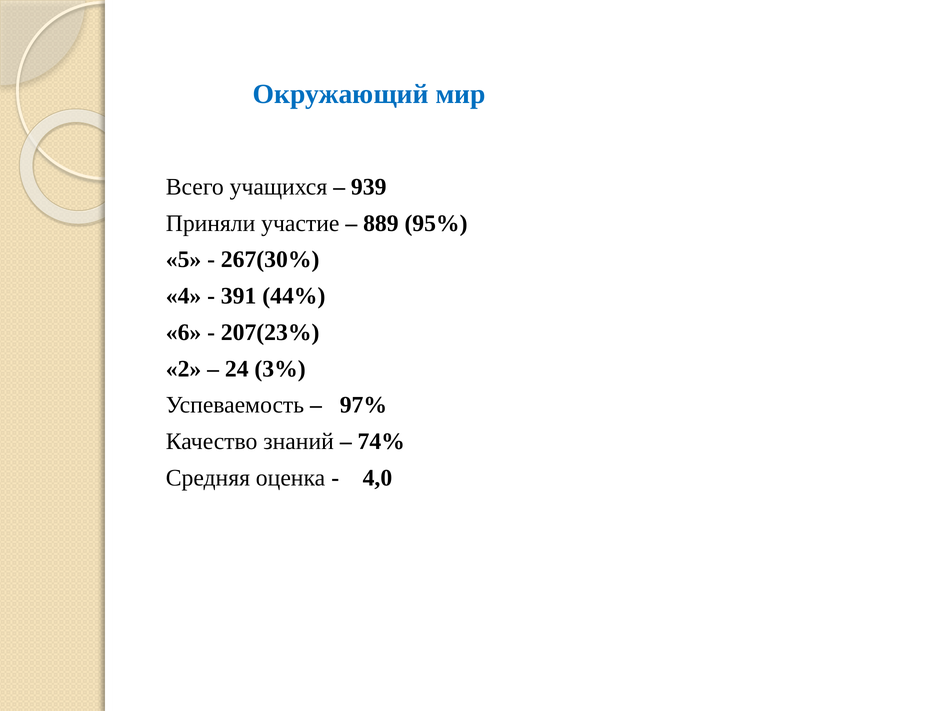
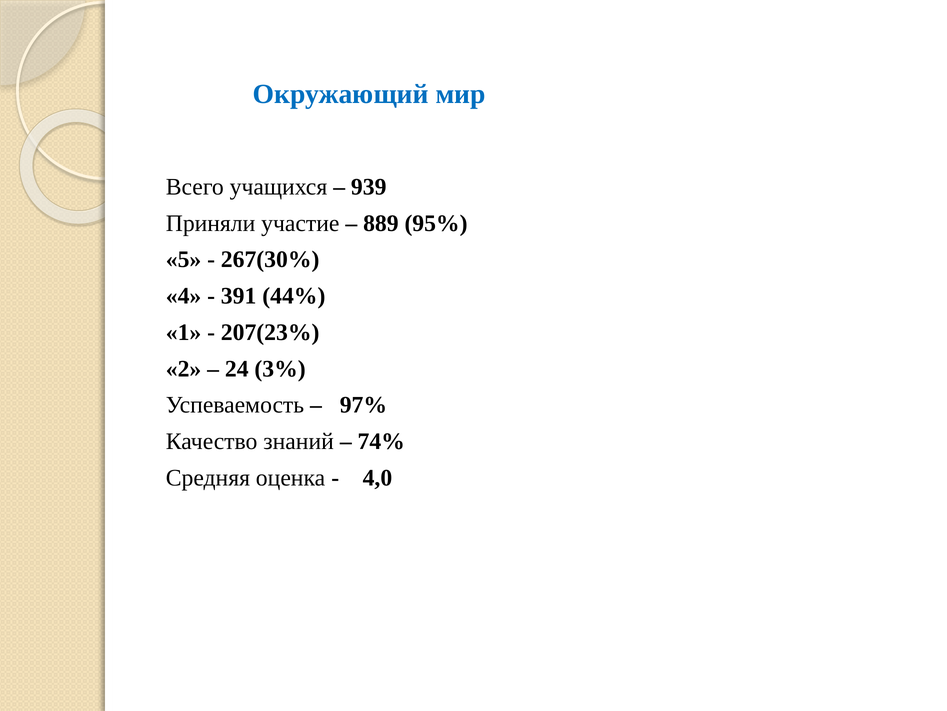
6: 6 -> 1 (184, 332)
